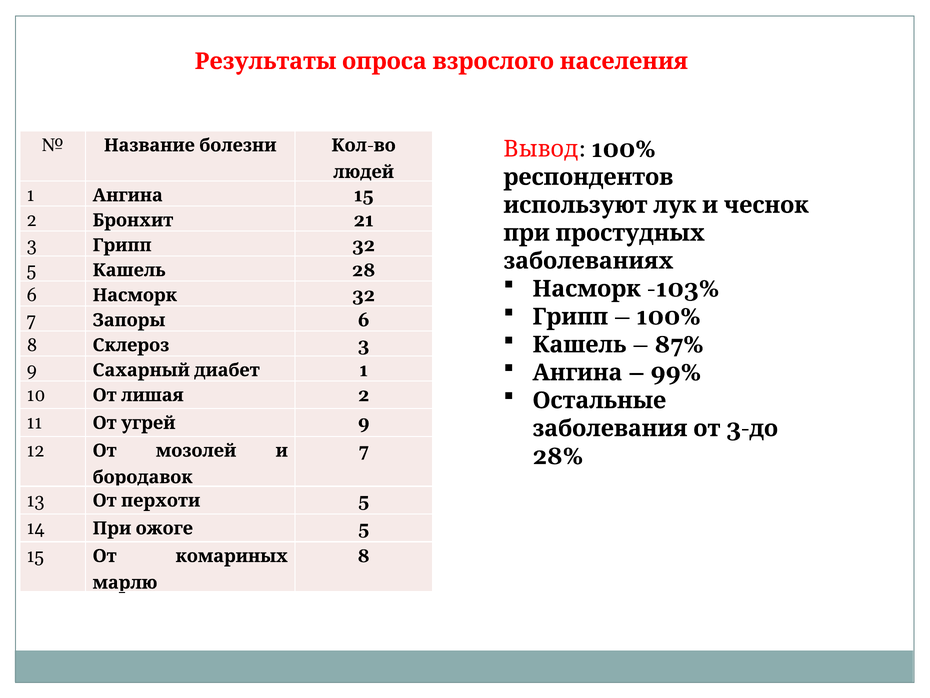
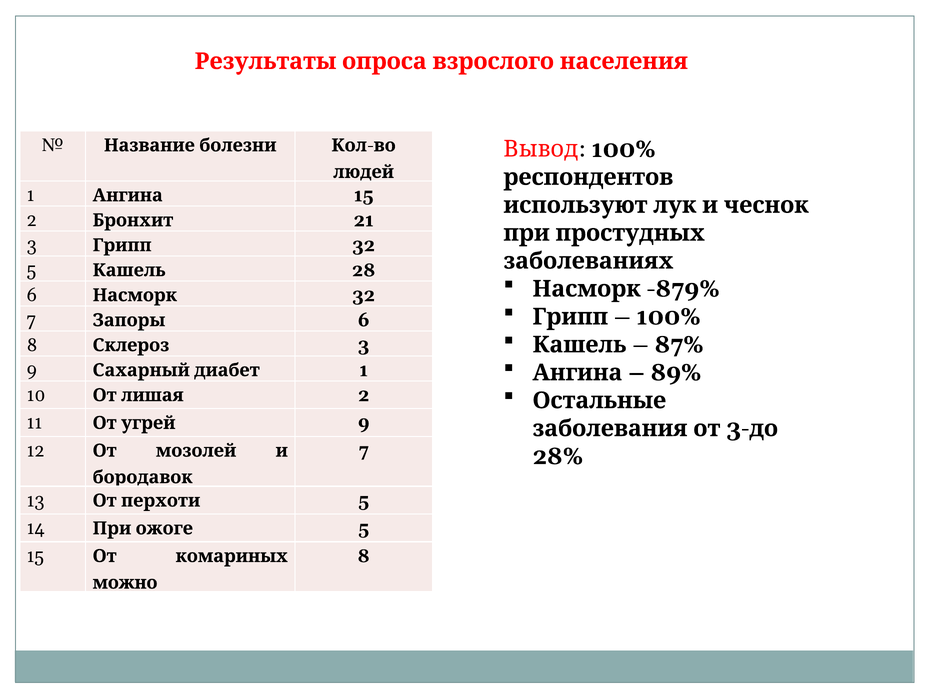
-103%: -103% -> -879% (683, 289)
99%: 99% -> 89% (676, 372)
марлю: марлю -> можно (125, 582)
